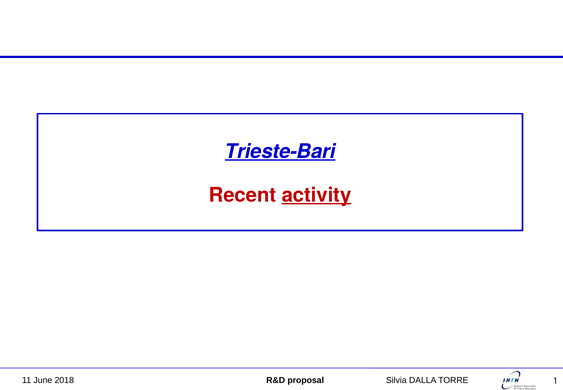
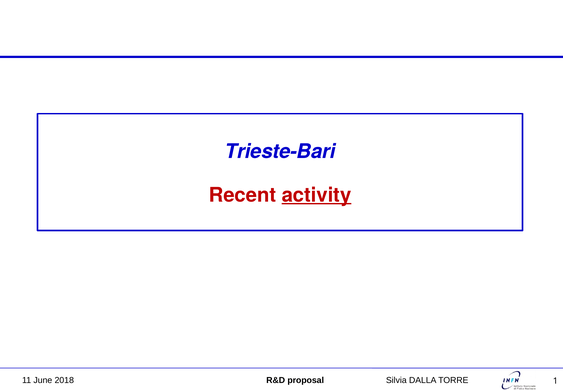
Trieste-Bari underline: present -> none (280, 151)
